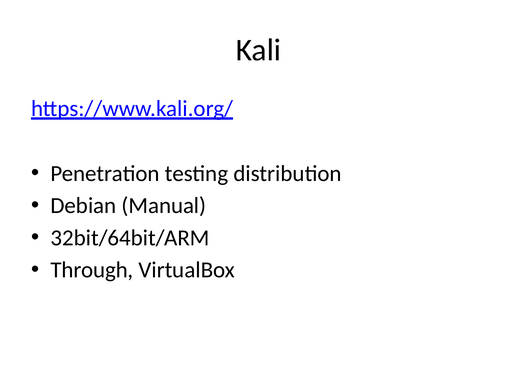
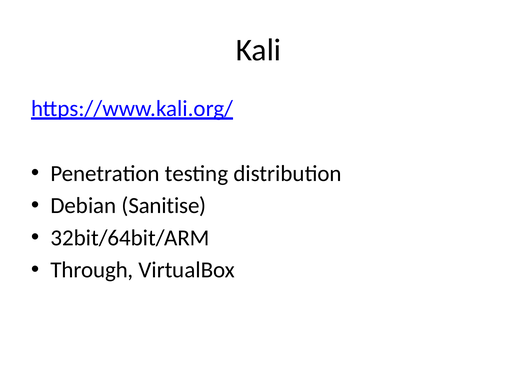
Manual: Manual -> Sanitise (164, 206)
